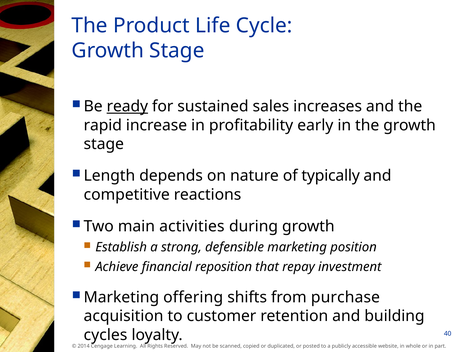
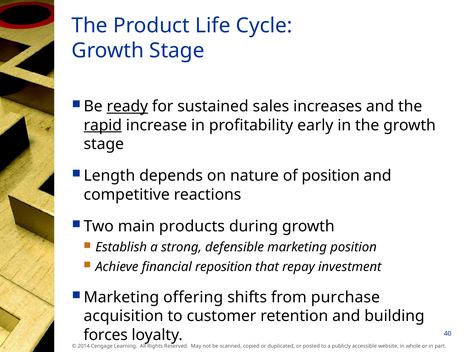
rapid underline: none -> present (103, 125)
of typically: typically -> position (331, 176)
activities: activities -> products (192, 226)
cycles: cycles -> forces (106, 335)
